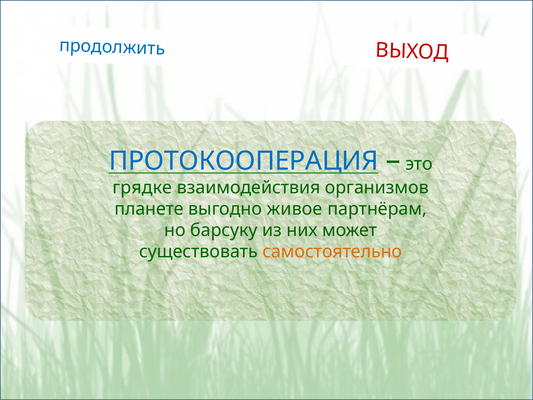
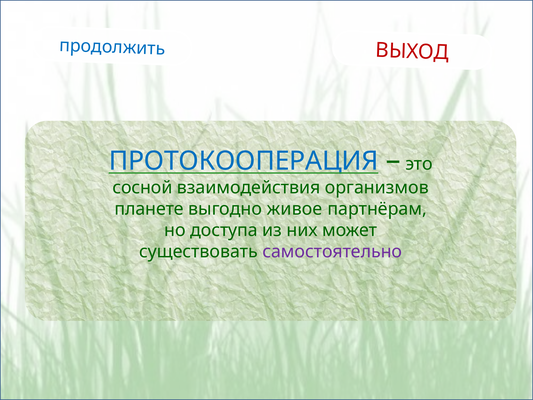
грядке: грядке -> сосной (142, 187)
барсуку: барсуку -> доступа (224, 230)
самостоятельно colour: orange -> purple (332, 251)
